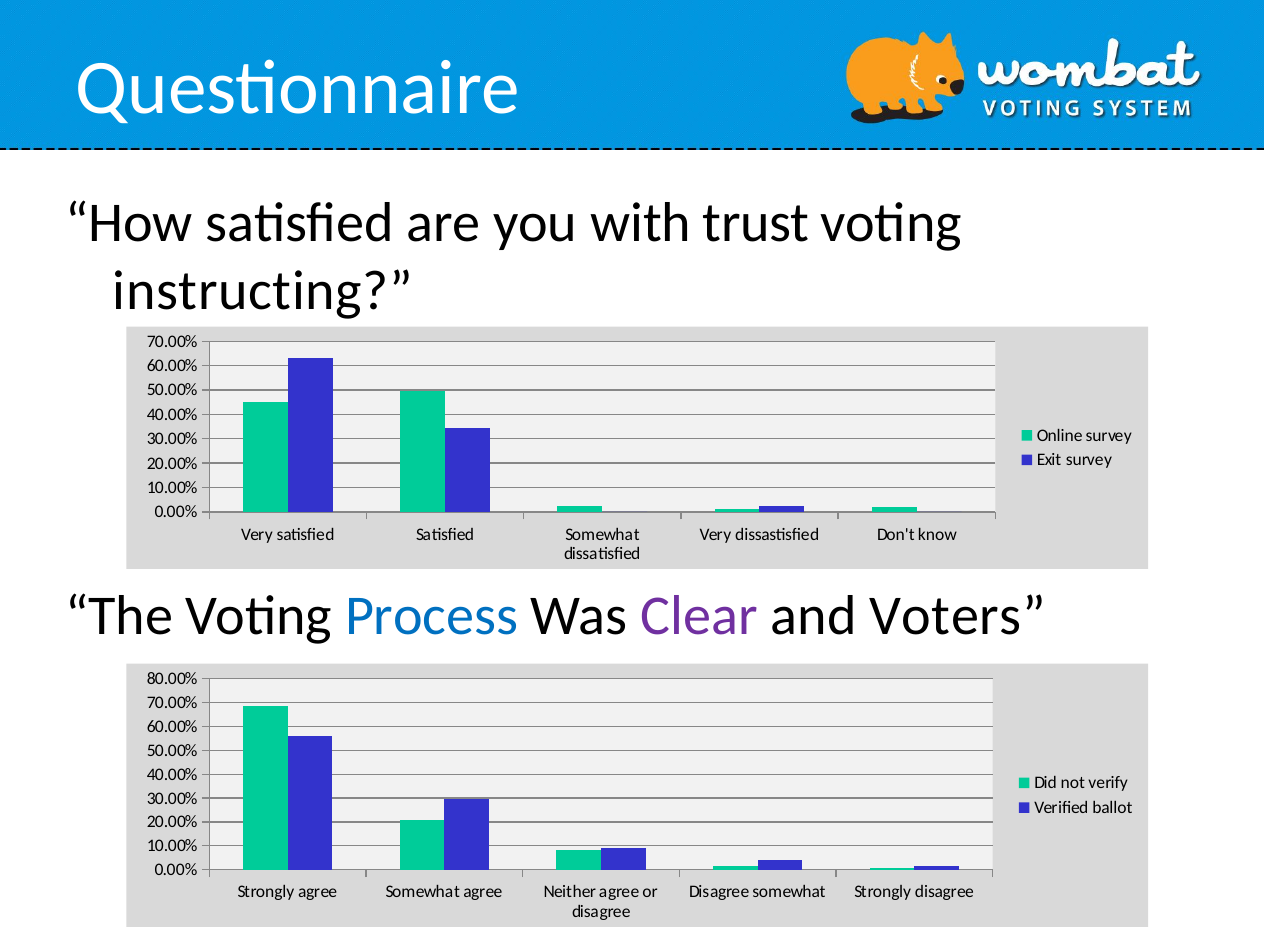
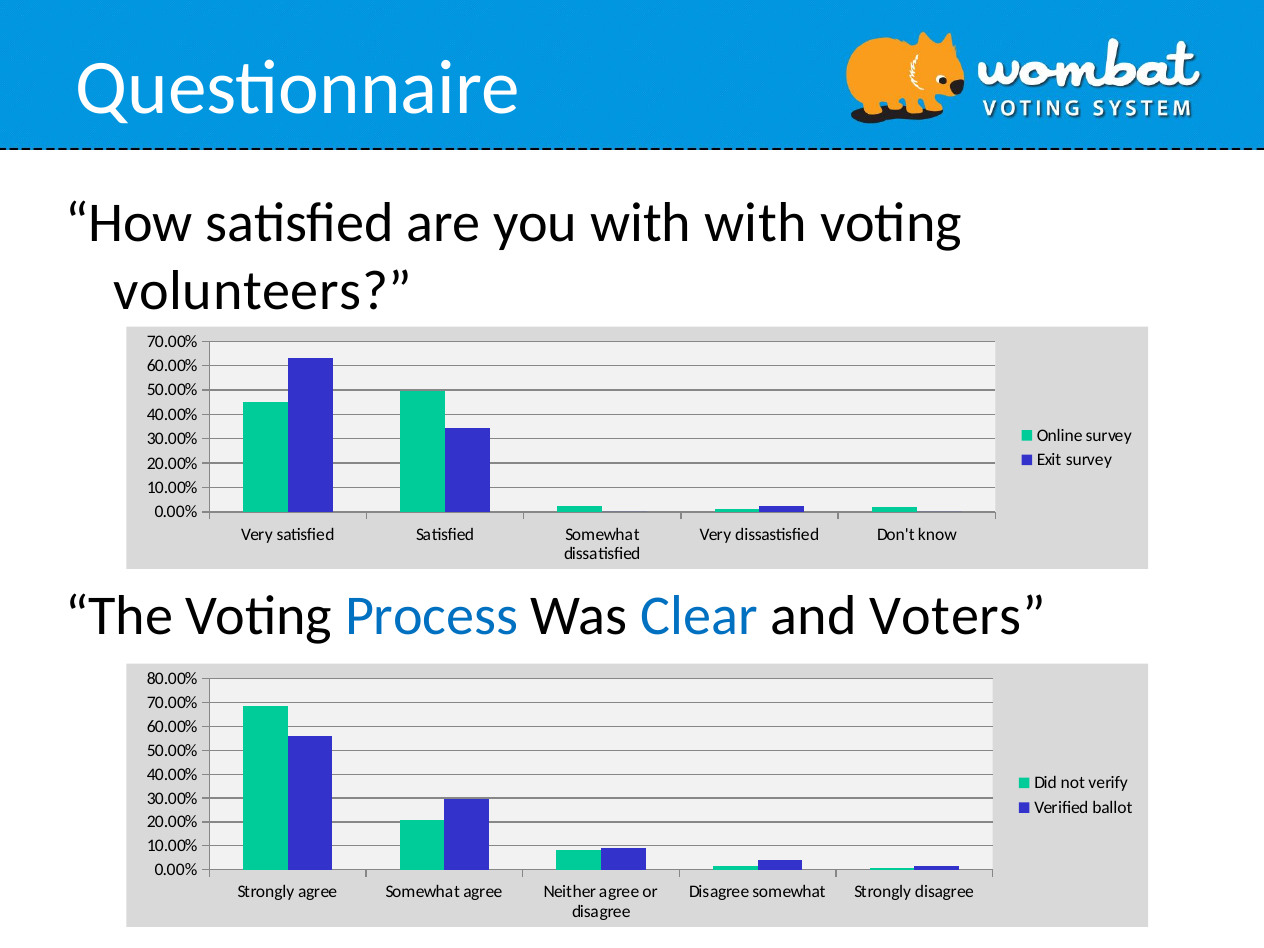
with trust: trust -> with (756, 223)
instructing: instructing -> volunteers (263, 291)
Clear colour: purple -> blue (699, 616)
